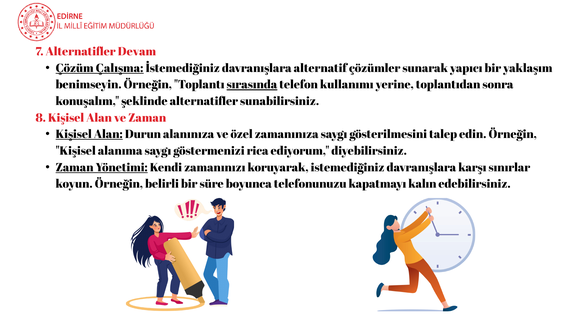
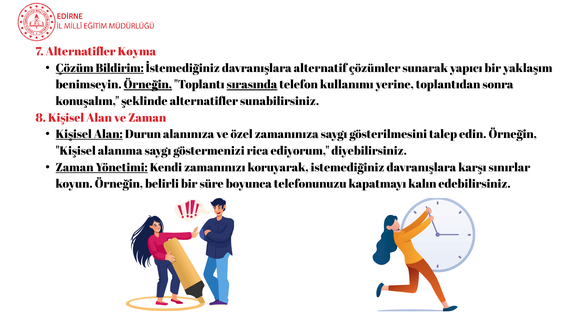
Devam: Devam -> Koyma (137, 52)
Çalışma: Çalışma -> Bildirim (120, 68)
Örneğin underline: none -> present (148, 85)
